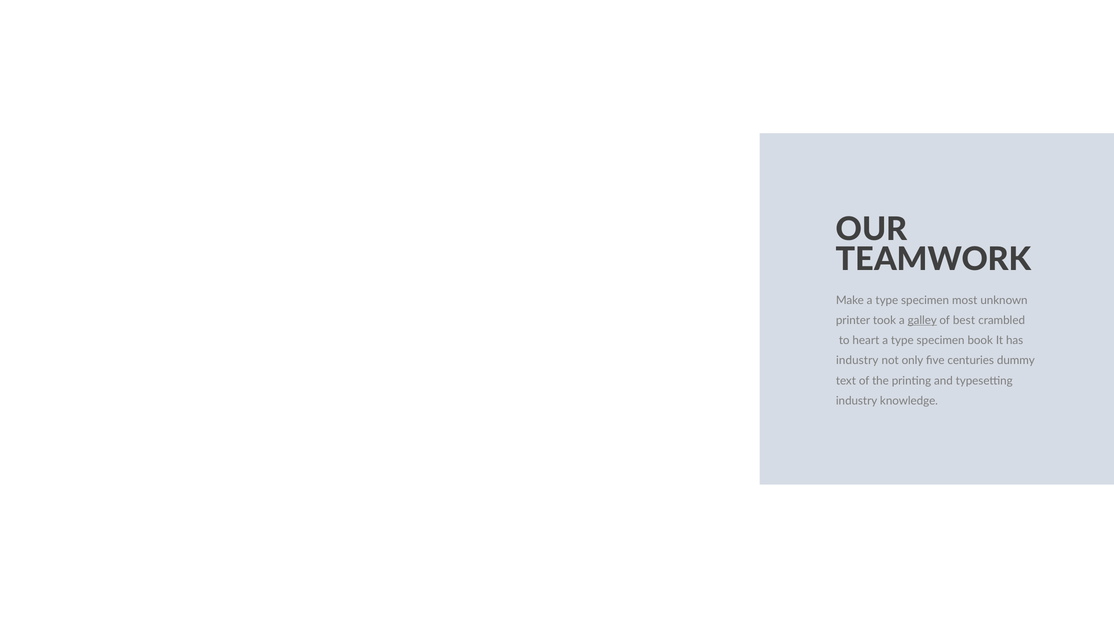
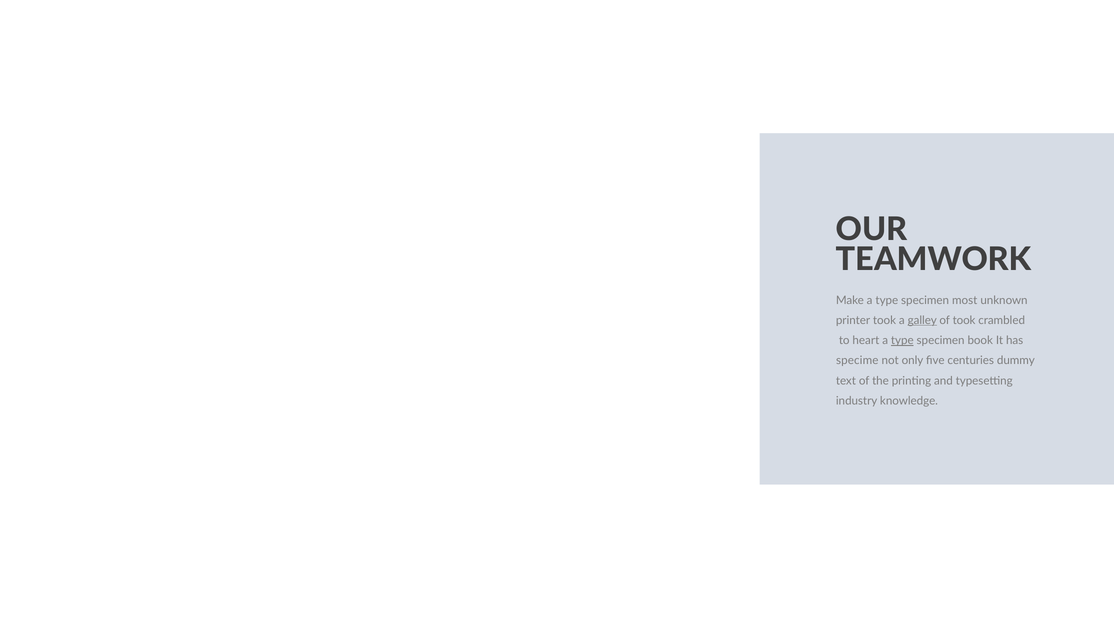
of best: best -> took (964, 320)
type underline: none -> present (902, 340)
industry: industry -> specime (857, 360)
